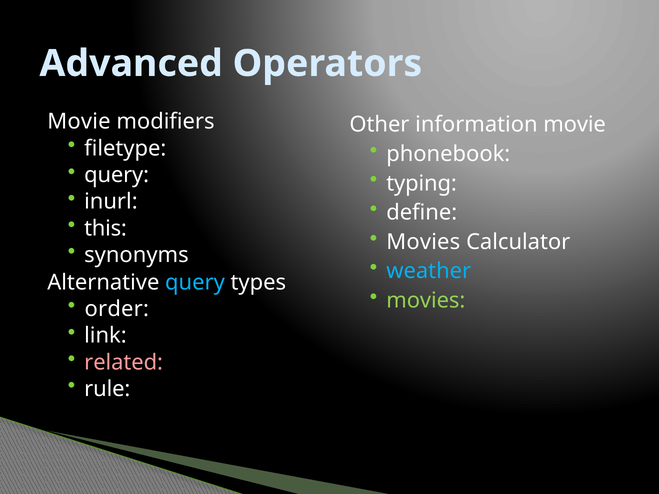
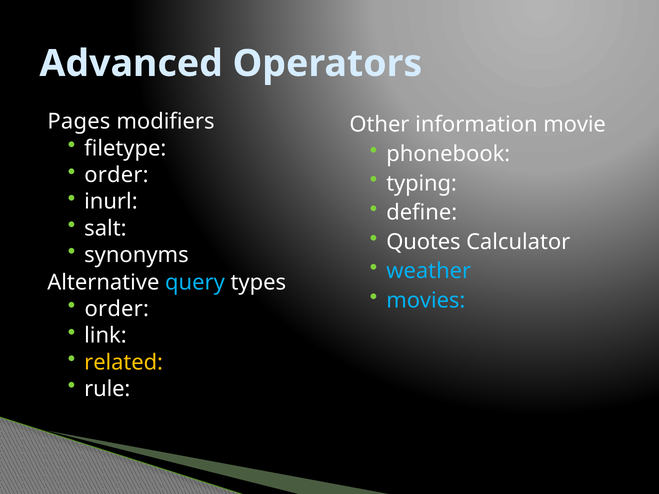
Movie: Movie -> Pages (79, 122)
query: query -> order (116, 175)
this: this -> salt (105, 228)
Movies: Movies -> Quotes (423, 242)
movies colour: light green -> light blue (426, 301)
related colour: pink -> yellow (124, 362)
